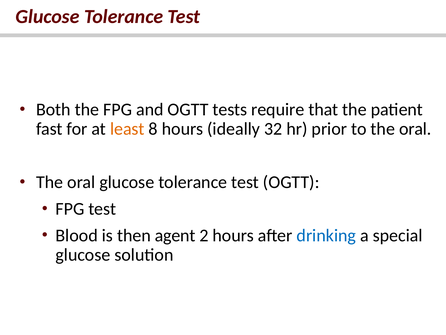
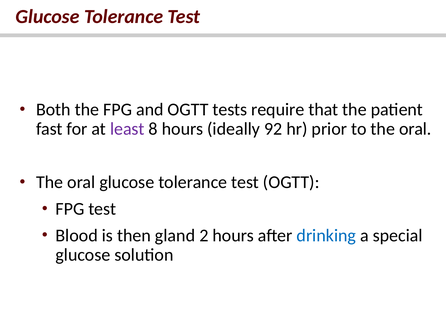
least colour: orange -> purple (127, 129)
32: 32 -> 92 (273, 129)
agent: agent -> gland (175, 235)
